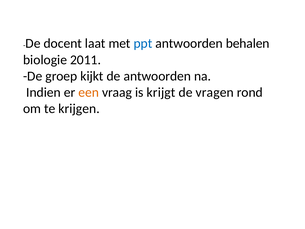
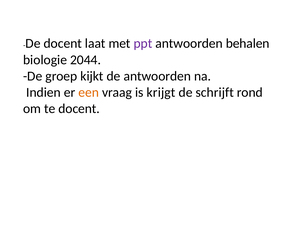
ppt colour: blue -> purple (143, 43)
2011: 2011 -> 2044 (86, 60)
vragen: vragen -> schrijft (215, 92)
te krijgen: krijgen -> docent (79, 109)
